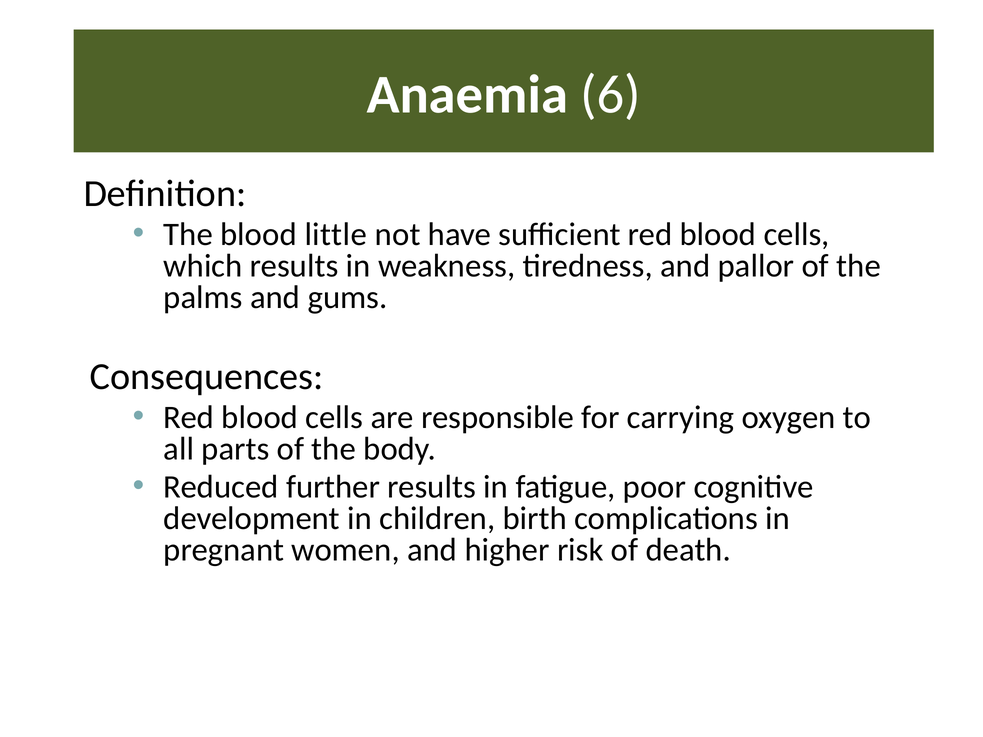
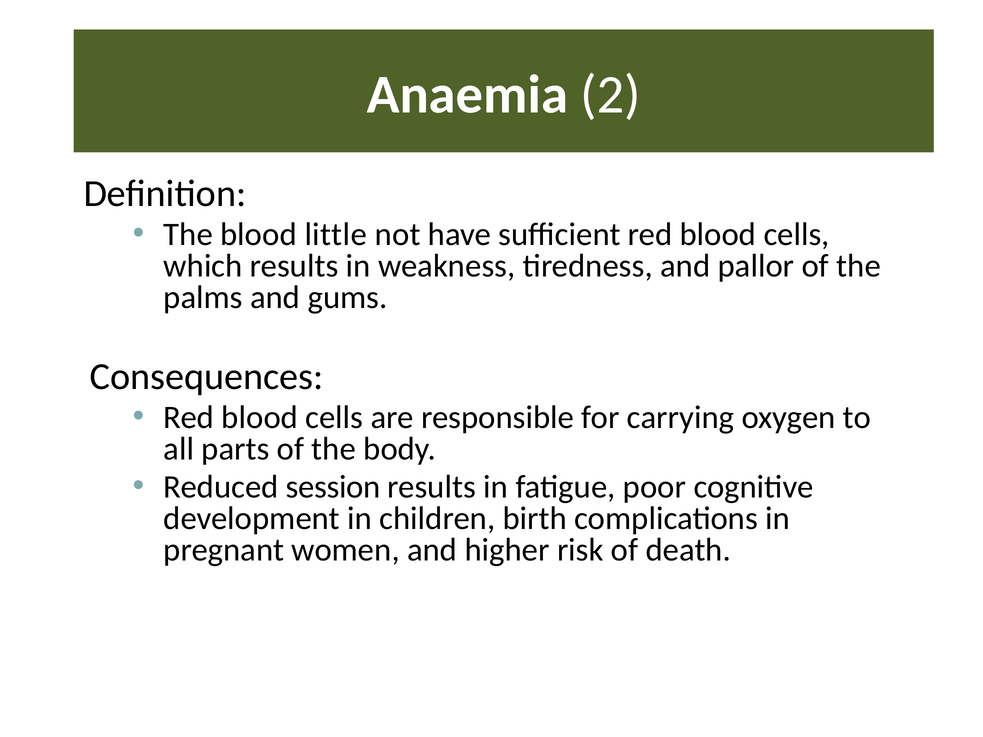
6: 6 -> 2 (611, 95)
further: further -> session (333, 487)
